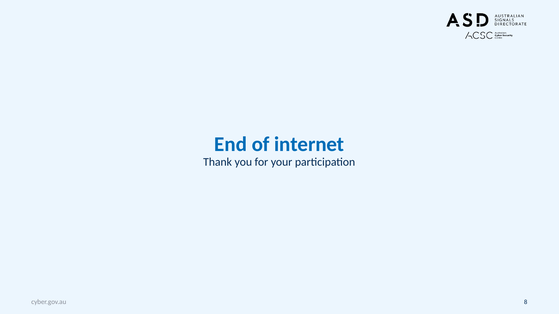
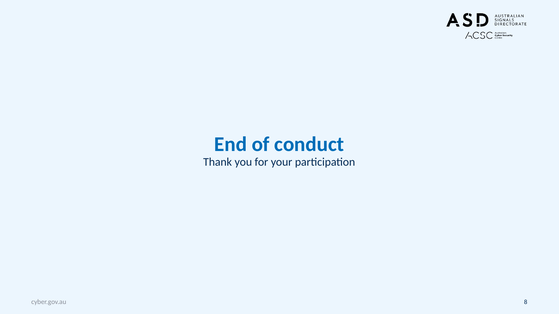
internet: internet -> conduct (309, 144)
